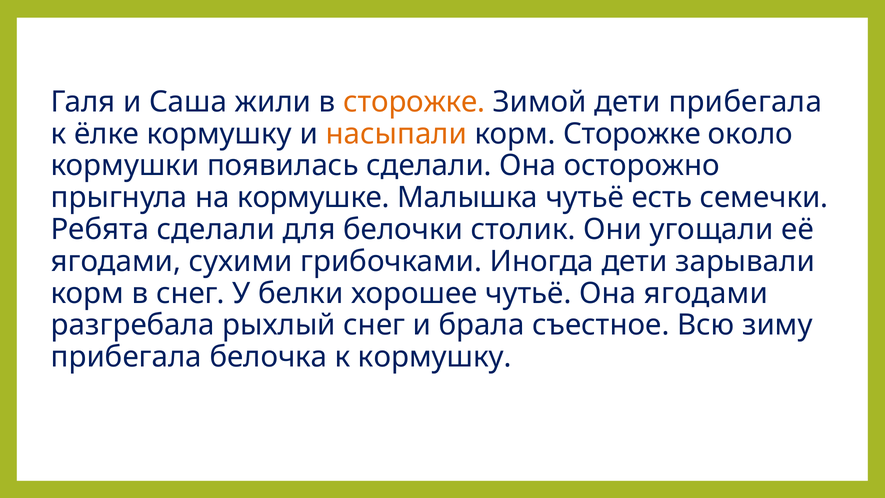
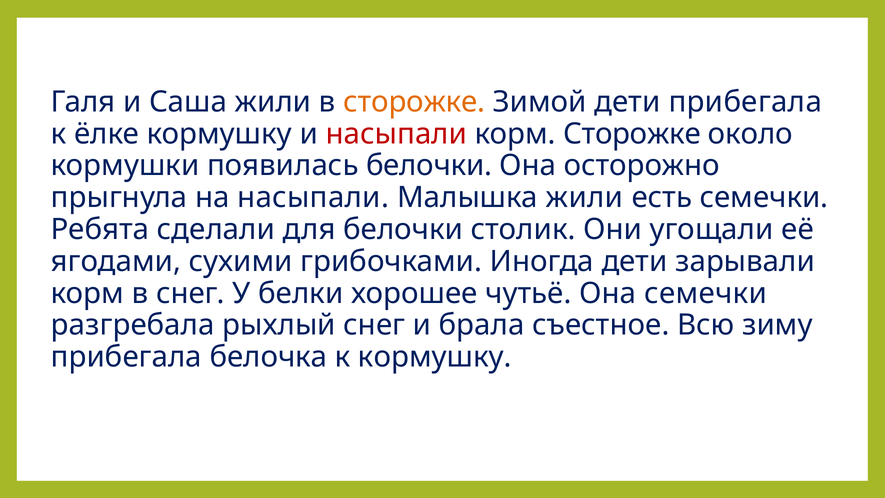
насыпали colour: orange -> red (396, 134)
появилась сделали: сделали -> белочки (429, 166)
на кормушке: кормушке -> насыпали (313, 198)
Малышка чутьё: чутьё -> жили (585, 198)
Она ягодами: ягодами -> семечки (706, 293)
